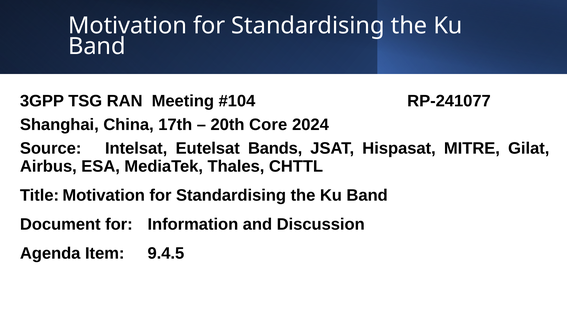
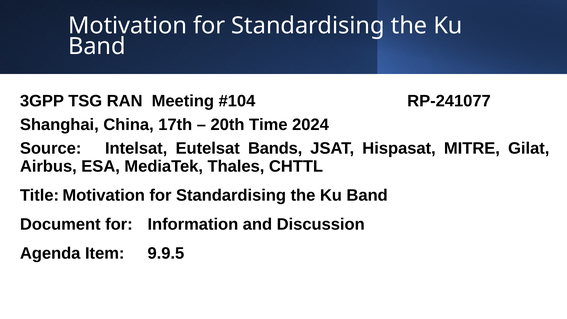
Core: Core -> Time (268, 125)
9.4.5: 9.4.5 -> 9.9.5 (166, 253)
